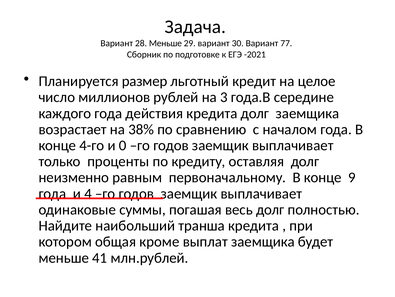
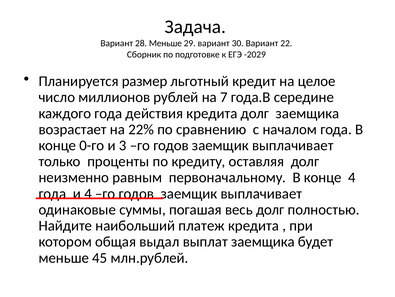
77: 77 -> 22 (286, 43)
-2021: -2021 -> -2029 (255, 54)
3: 3 -> 7 (224, 97)
38%: 38% -> 22% (141, 129)
4-го: 4-го -> 0-го (92, 145)
0: 0 -> 3 (123, 145)
конце 9: 9 -> 4 (352, 177)
транша: транша -> платеж (202, 225)
кроме: кроме -> выдал (159, 241)
41: 41 -> 45 (100, 257)
